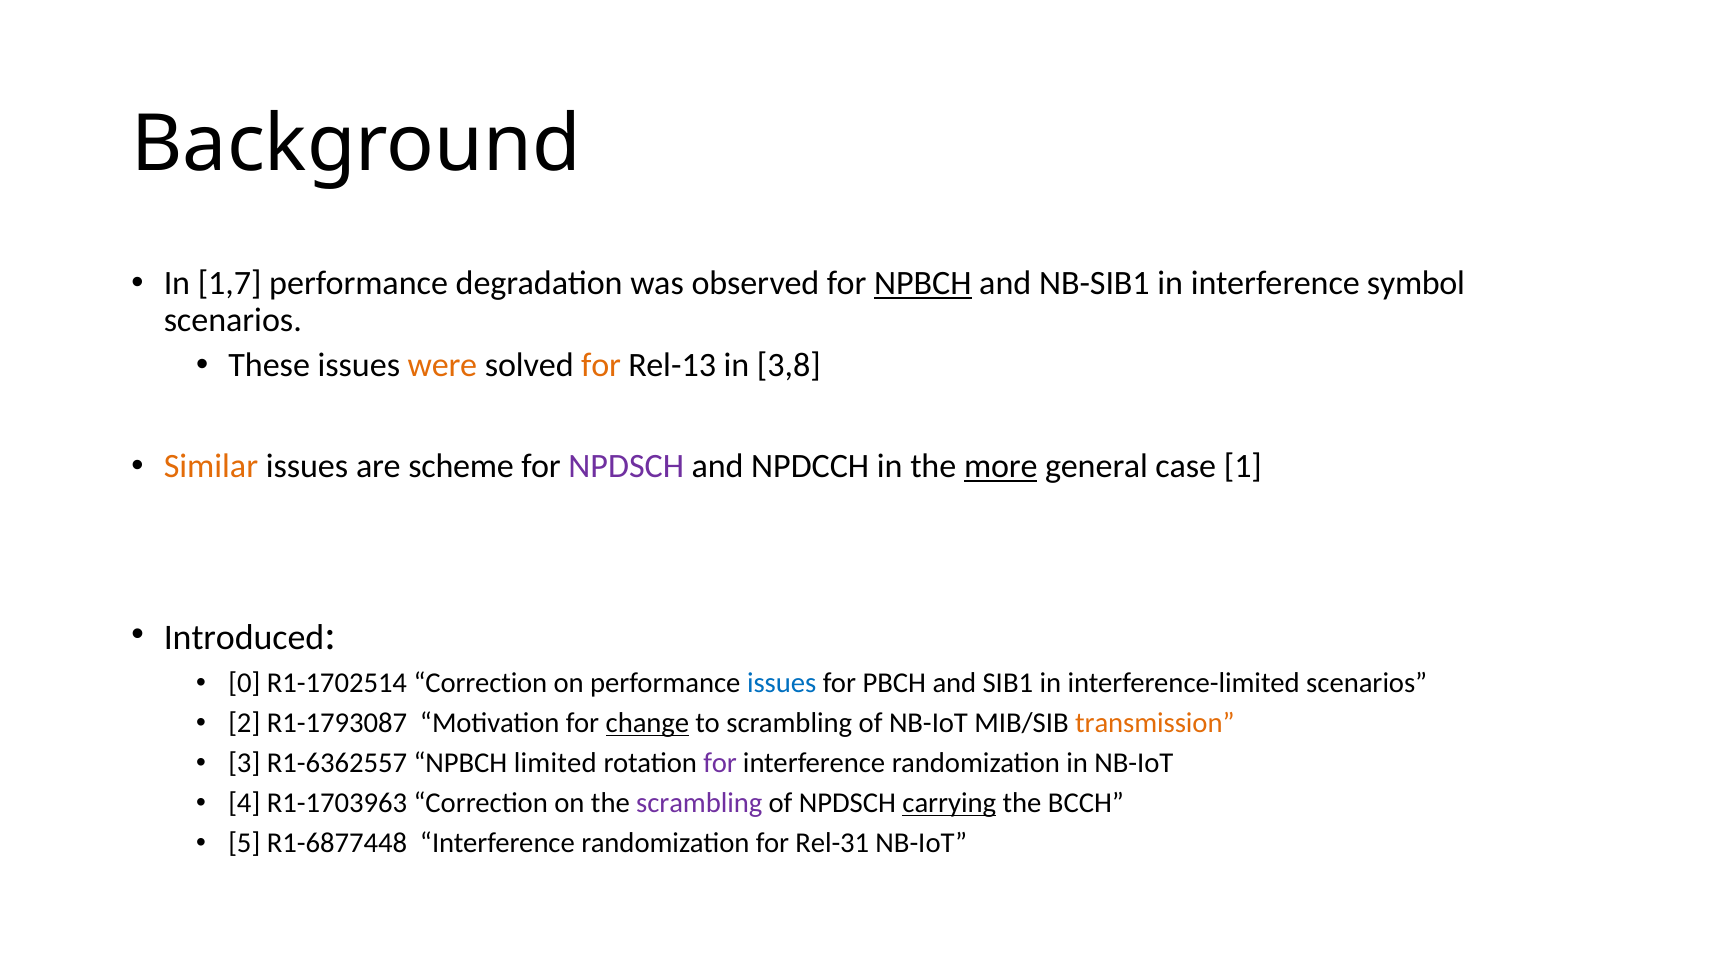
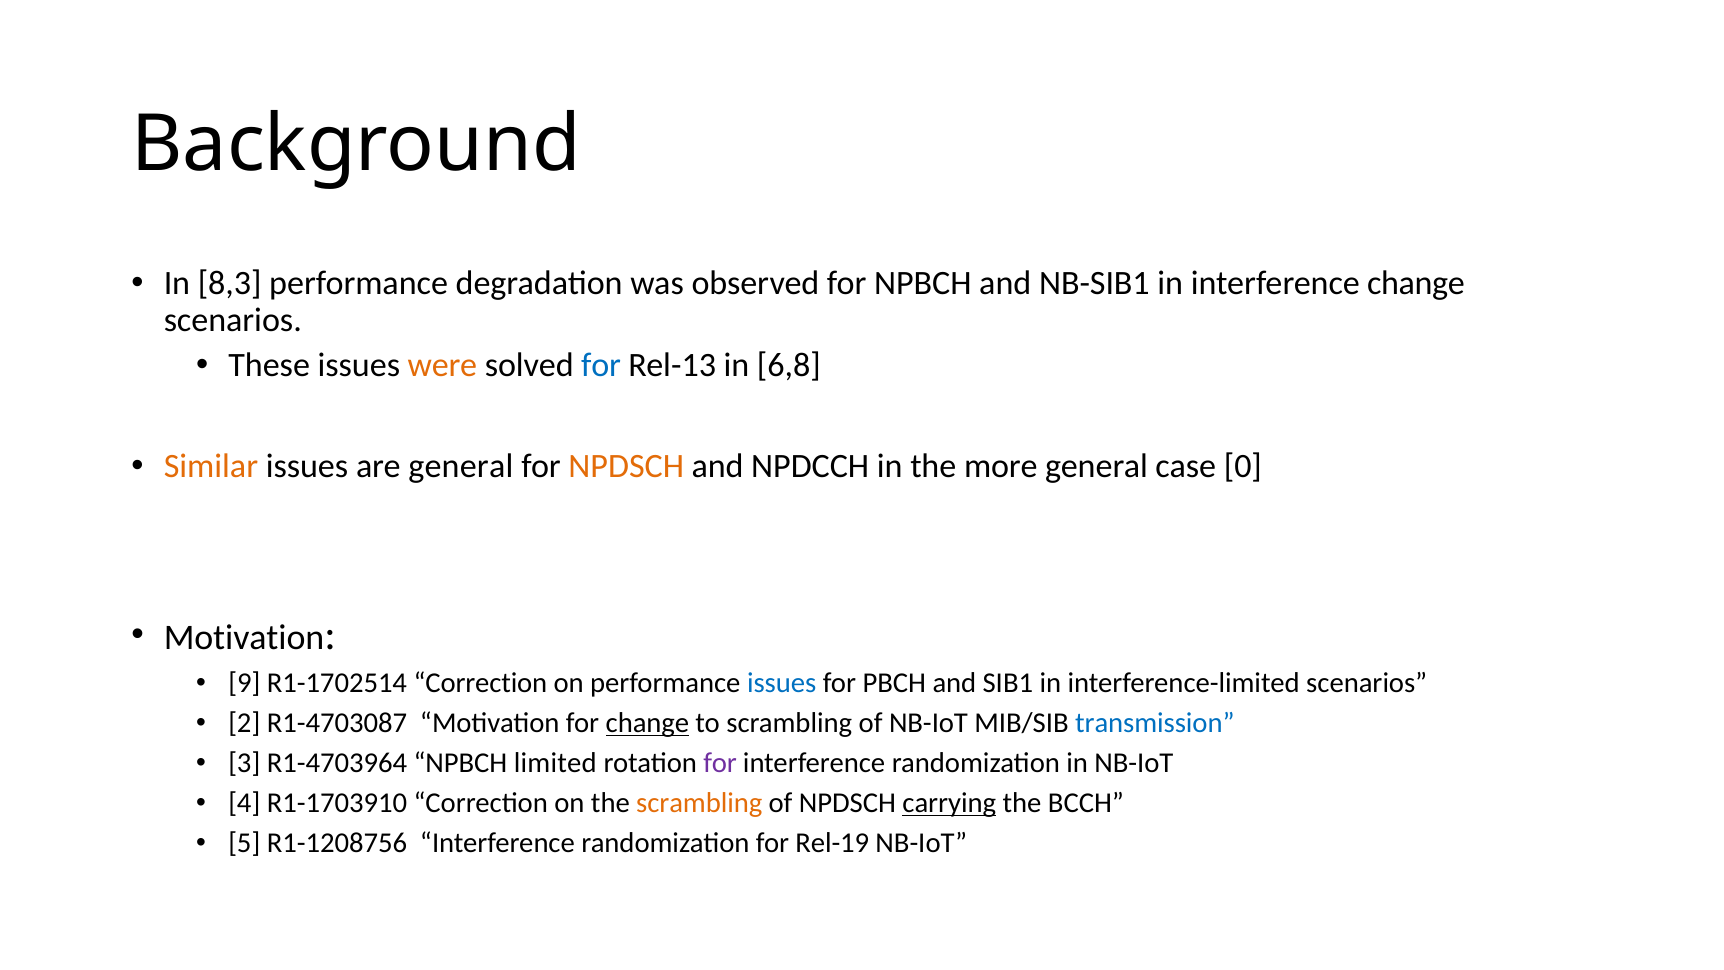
1,7: 1,7 -> 8,3 (230, 283)
NPBCH underline: present -> none (923, 283)
interference symbol: symbol -> change (1416, 283)
for colour: orange -> blue (601, 365)
3,8: 3,8 -> 6,8 (789, 365)
are scheme: scheme -> general (461, 466)
NPDSCH colour: purple -> orange (626, 466)
more underline: present -> none (1001, 466)
1: 1 -> 0 (1243, 466)
Introduced: Introduced -> Motivation (244, 638)
0: 0 -> 9 (244, 683)
R1-1793087: R1-1793087 -> R1-4703087 (337, 723)
transmission colour: orange -> blue (1155, 723)
R1-6362557: R1-6362557 -> R1-4703964 (337, 763)
R1-1703963: R1-1703963 -> R1-1703910 (337, 803)
scrambling colour: purple -> orange (699, 803)
R1-6877448: R1-6877448 -> R1-1208756 (337, 843)
Rel-31: Rel-31 -> Rel-19 (832, 843)
